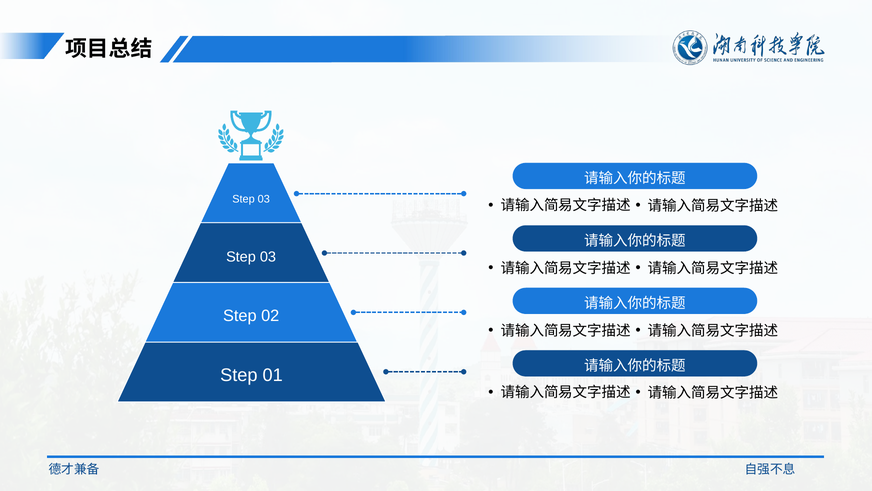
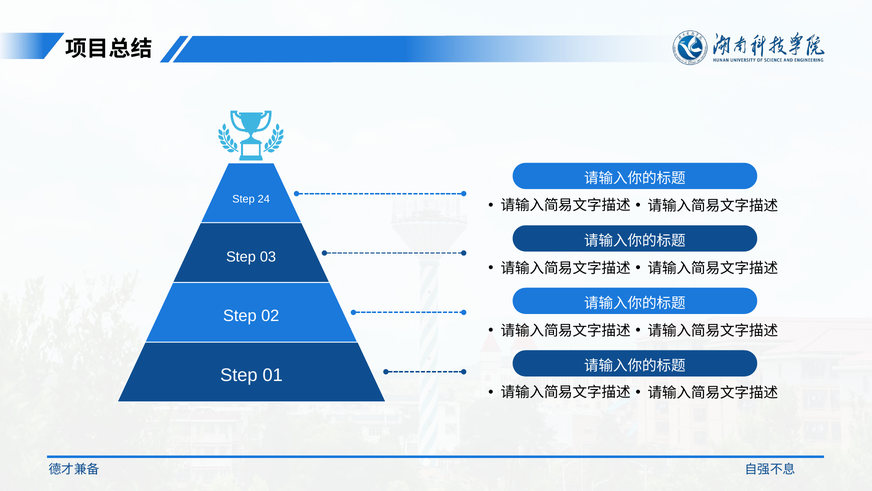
03: 03 -> 24 (264, 199)
